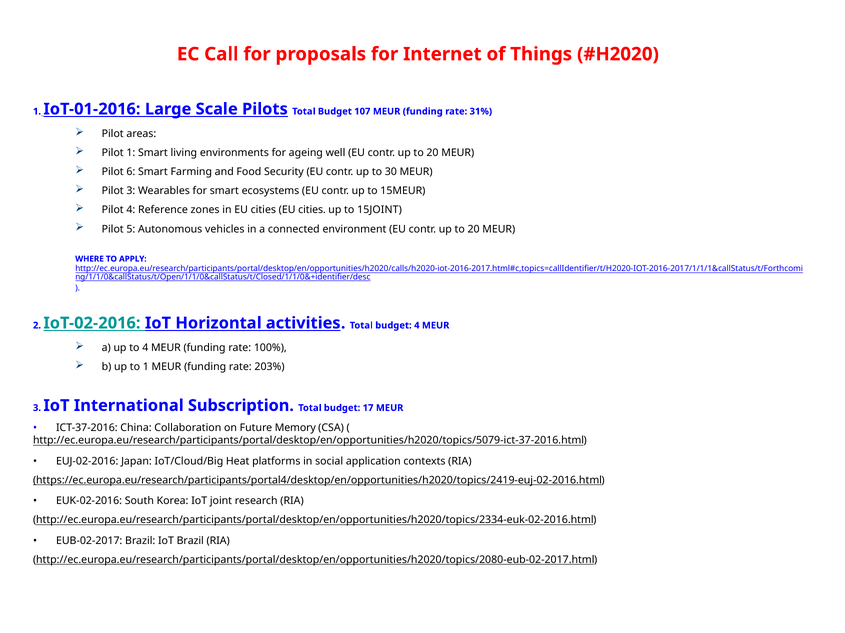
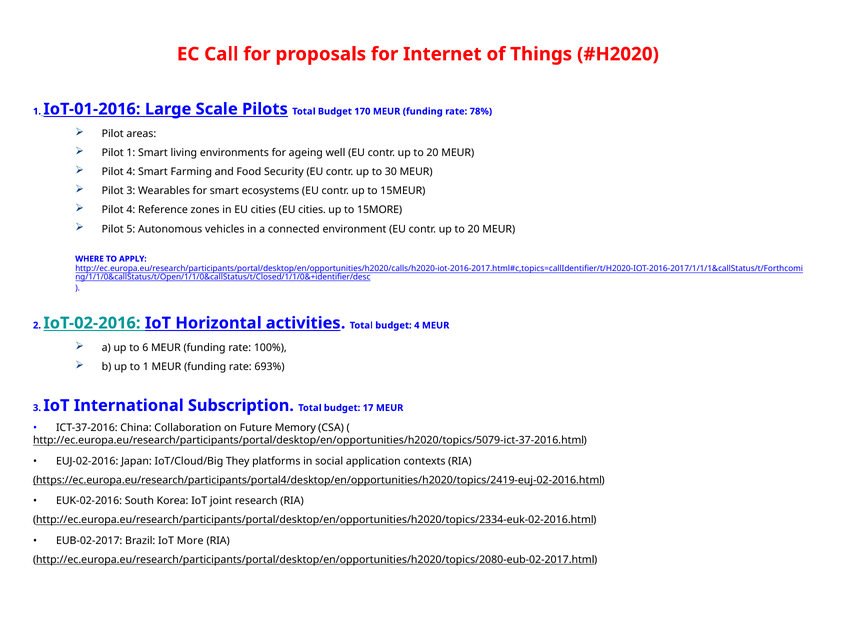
107: 107 -> 170 (362, 112)
31%: 31% -> 78% (481, 112)
6: 6 -> 4 (131, 172)
15JOINT: 15JOINT -> 15MORE (380, 210)
to 4: 4 -> 6 (145, 348)
203%: 203% -> 693% (270, 367)
Heat: Heat -> They (238, 462)
IoT Brazil: Brazil -> More (190, 541)
